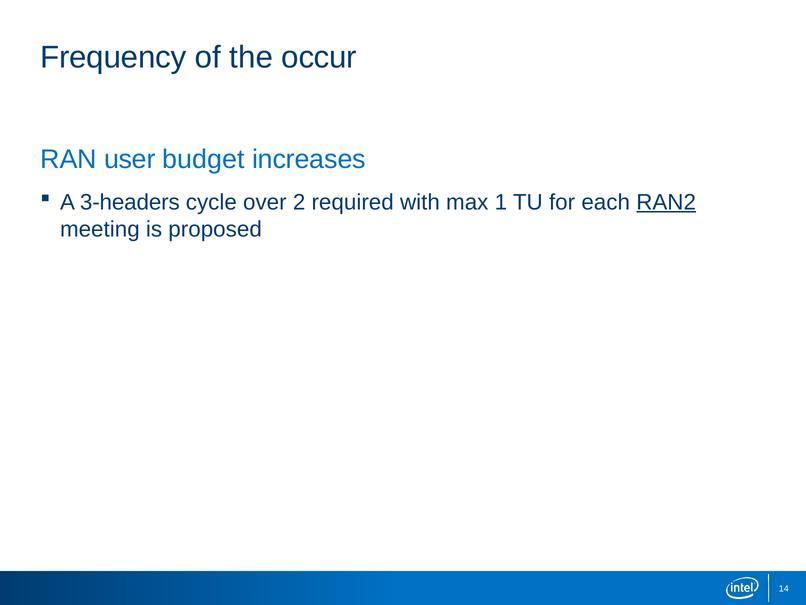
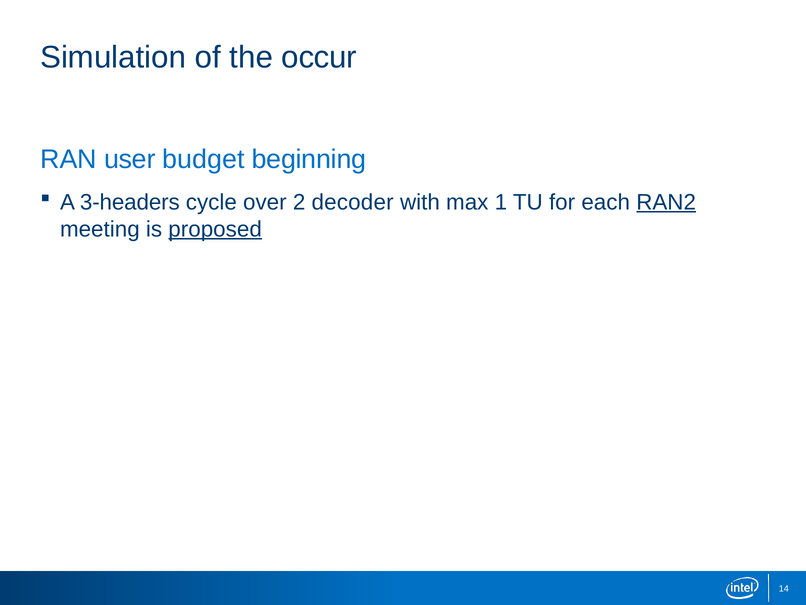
Frequency: Frequency -> Simulation (113, 57)
increases: increases -> beginning (309, 159)
required: required -> decoder (353, 202)
proposed underline: none -> present (215, 229)
